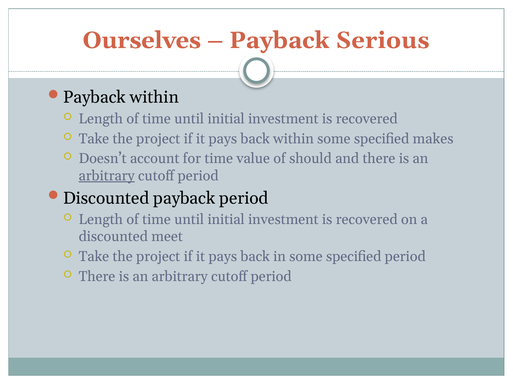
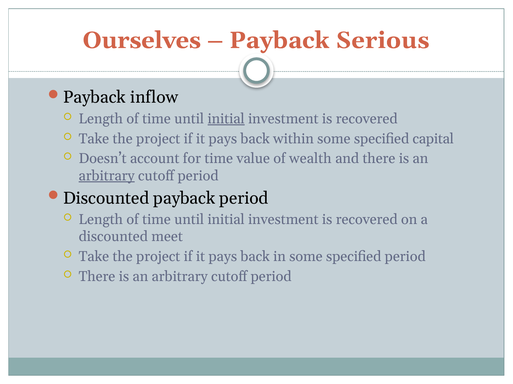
Payback within: within -> inflow (154, 98)
initial underline: none -> present (226, 119)
makes: makes -> capital (433, 139)
should: should -> wealth (310, 159)
